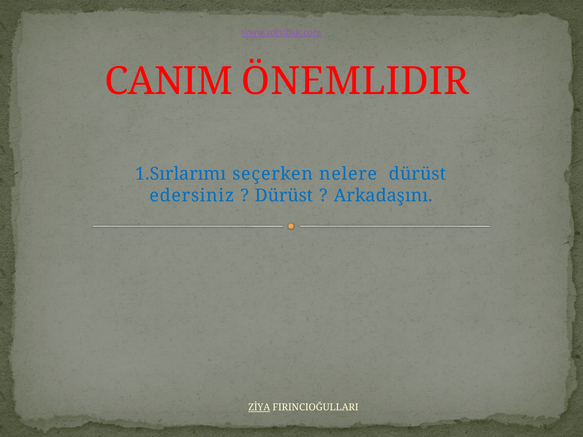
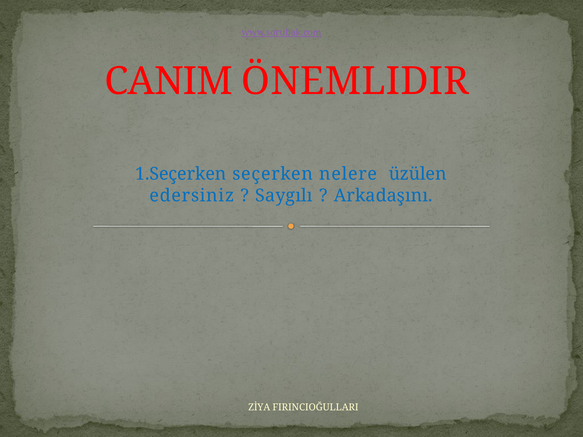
1.Sırlarımı: 1.Sırlarımı -> 1.Seçerken (181, 174)
nelere dürüst: dürüst -> üzülen (418, 174)
Dürüst: Dürüst -> Saygılı (284, 196)
ZİYA underline: present -> none (259, 408)
